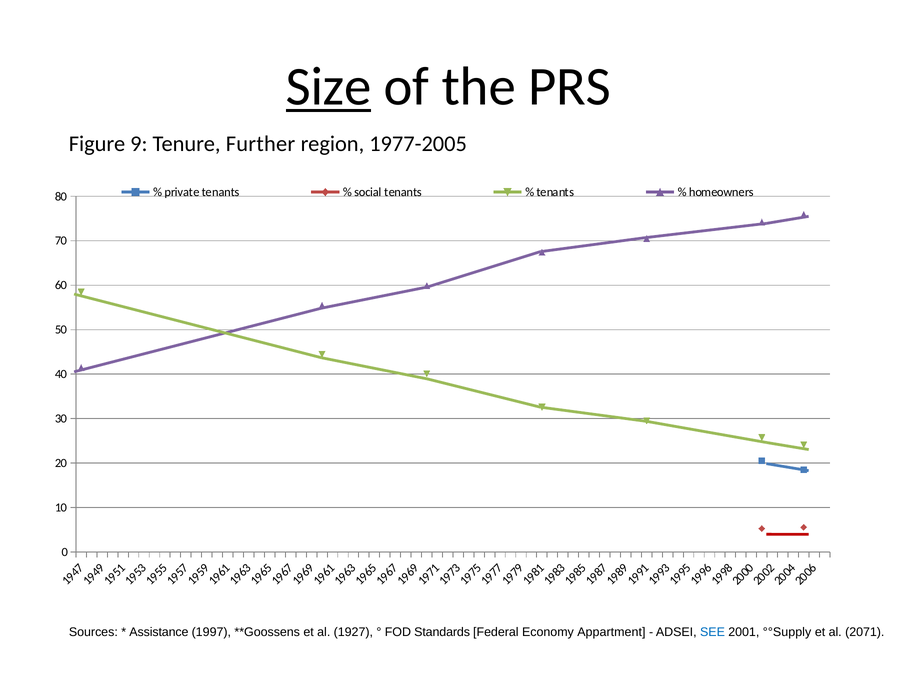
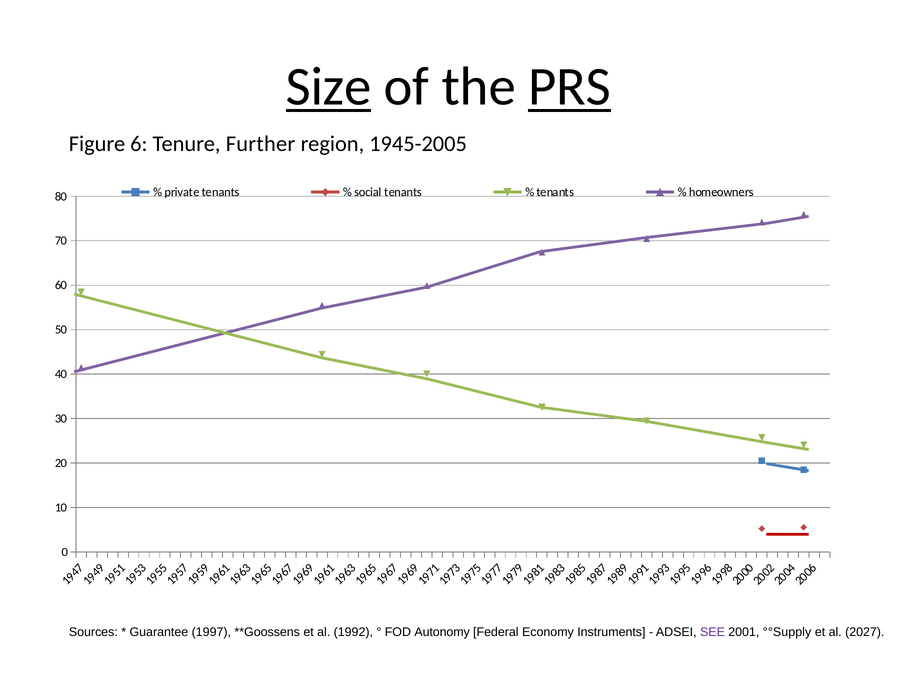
PRS underline: none -> present (570, 87)
Figure 9: 9 -> 6 (139, 144)
1977-2005: 1977-2005 -> 1945-2005 (418, 144)
Assistance: Assistance -> Guarantee (159, 632)
1927: 1927 -> 1992 (353, 632)
Standards: Standards -> Autonomy (442, 632)
Appartment: Appartment -> Instruments (611, 632)
SEE colour: blue -> purple (713, 632)
2071: 2071 -> 2027 (865, 632)
